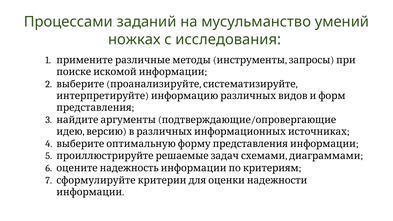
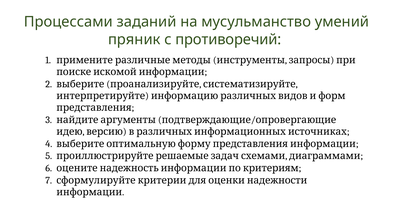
ножках: ножках -> пряник (134, 39)
исследования: исследования -> противоречий (228, 39)
